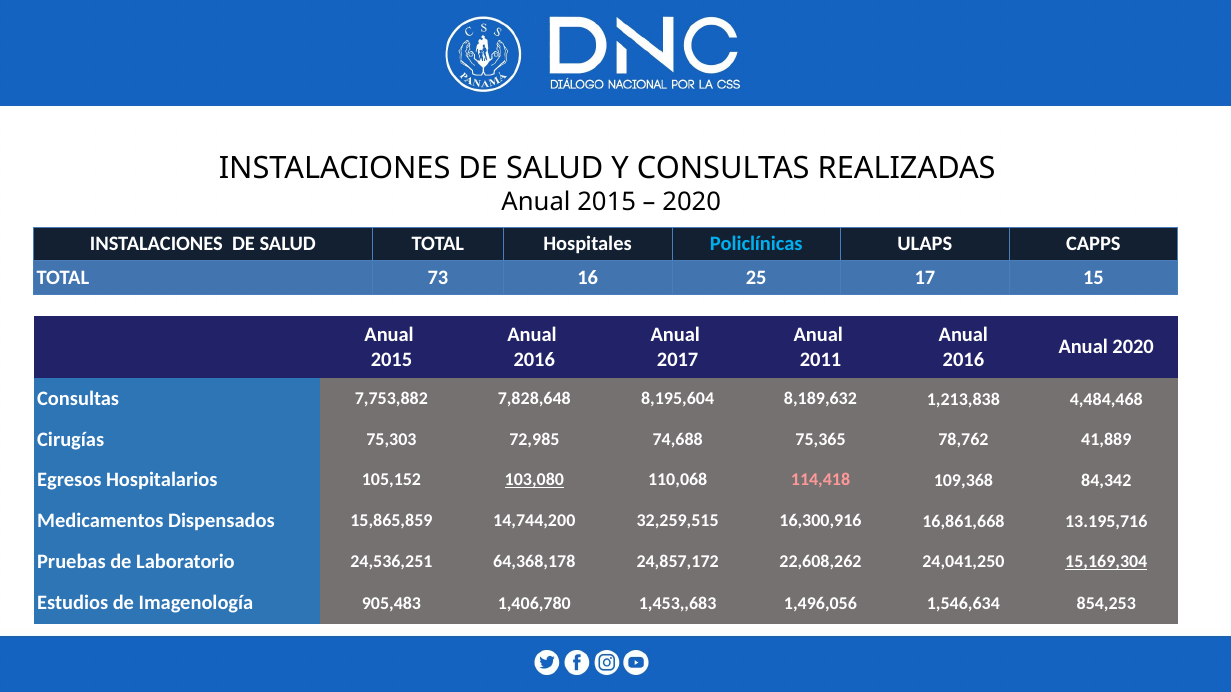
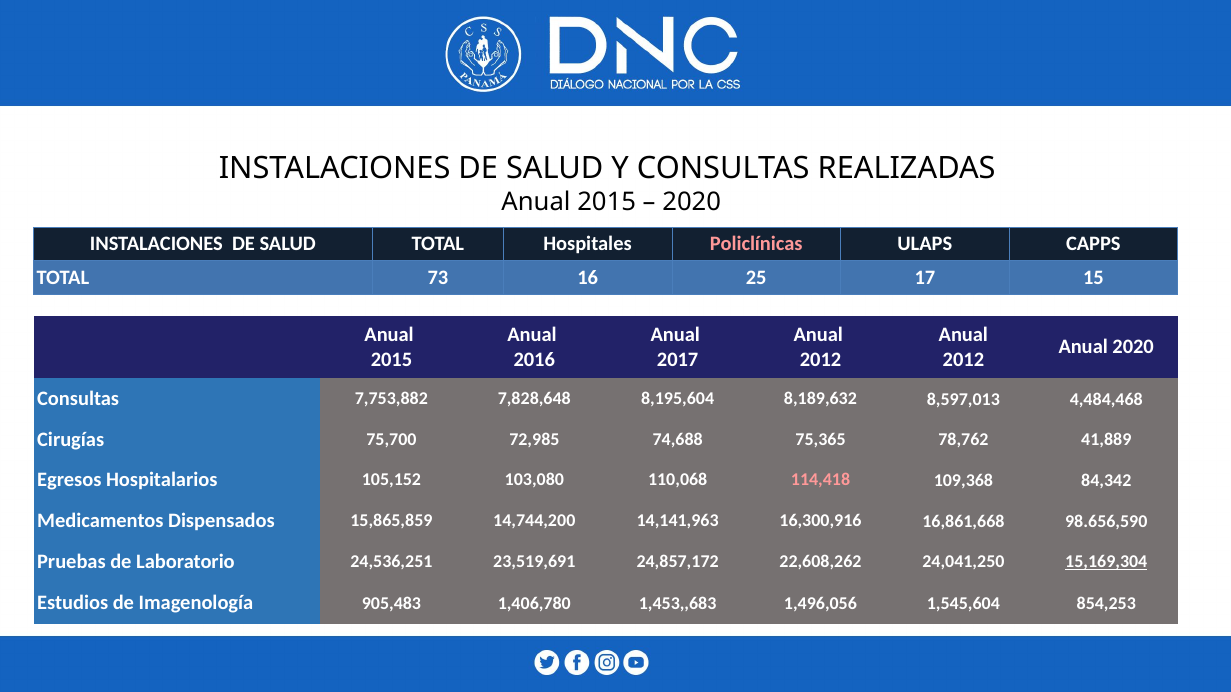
Policlínicas colour: light blue -> pink (756, 244)
2011: 2011 -> 2012 (821, 360)
2016: 2016 -> 2012 (963, 360)
1,213,838: 1,213,838 -> 8,597,013 (963, 399)
75,303: 75,303 -> 75,700 (391, 440)
103,080 underline: present -> none (534, 480)
32,259,515: 32,259,515 -> 14,141,963 (678, 521)
13.195,716: 13.195,716 -> 98.656,590 (1106, 522)
64,368,178: 64,368,178 -> 23,519,691 (534, 562)
1,546,634: 1,546,634 -> 1,545,604 (963, 604)
